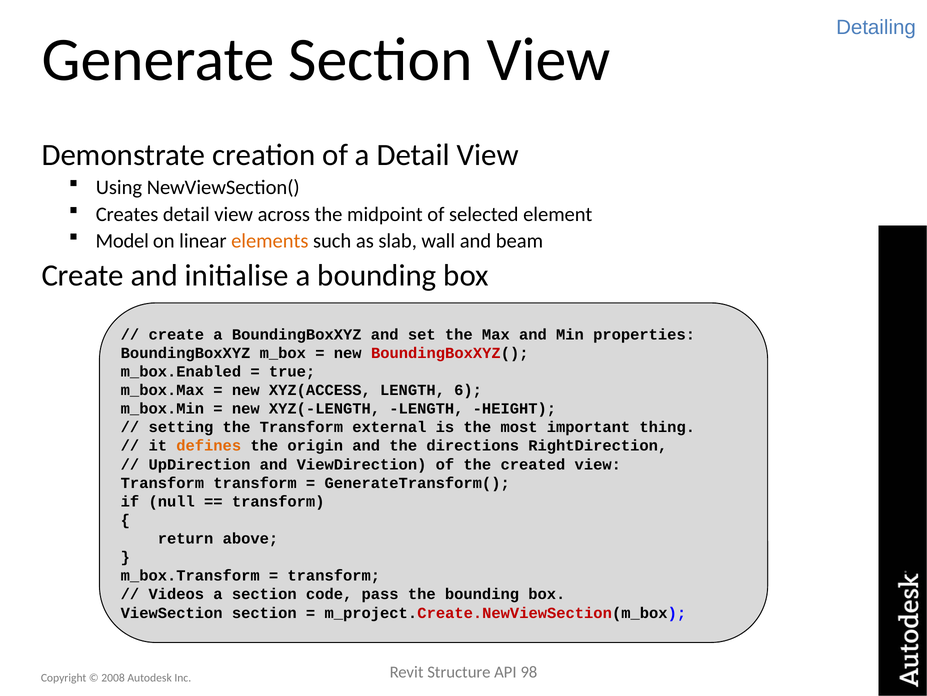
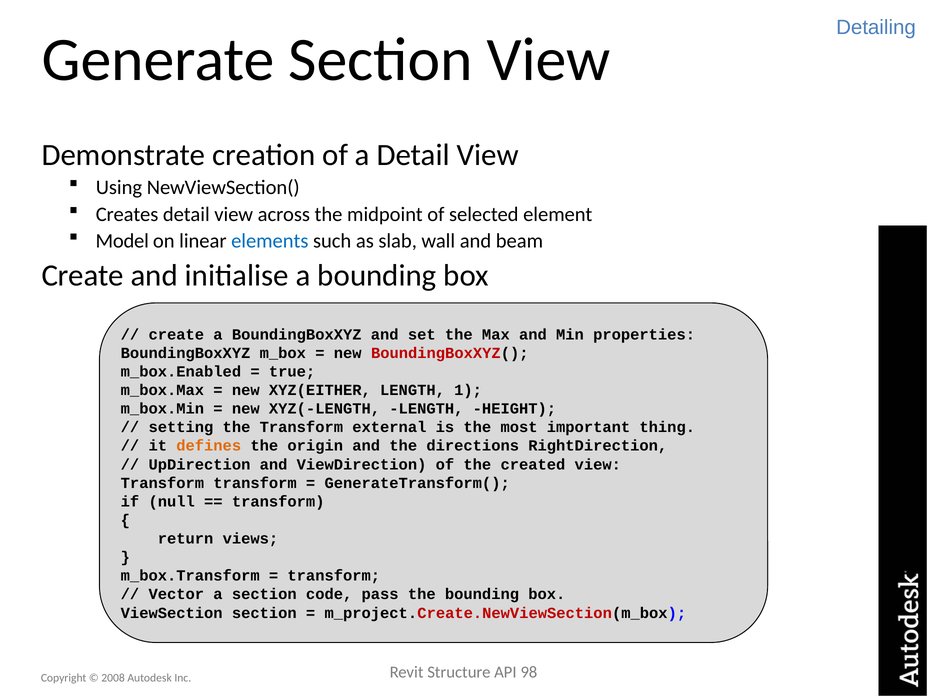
elements colour: orange -> blue (270, 241)
XYZ(ACCESS: XYZ(ACCESS -> XYZ(EITHER (320, 390)
6: 6 -> 1 (468, 390)
above: above -> views (250, 538)
Videos: Videos -> Vector (176, 594)
